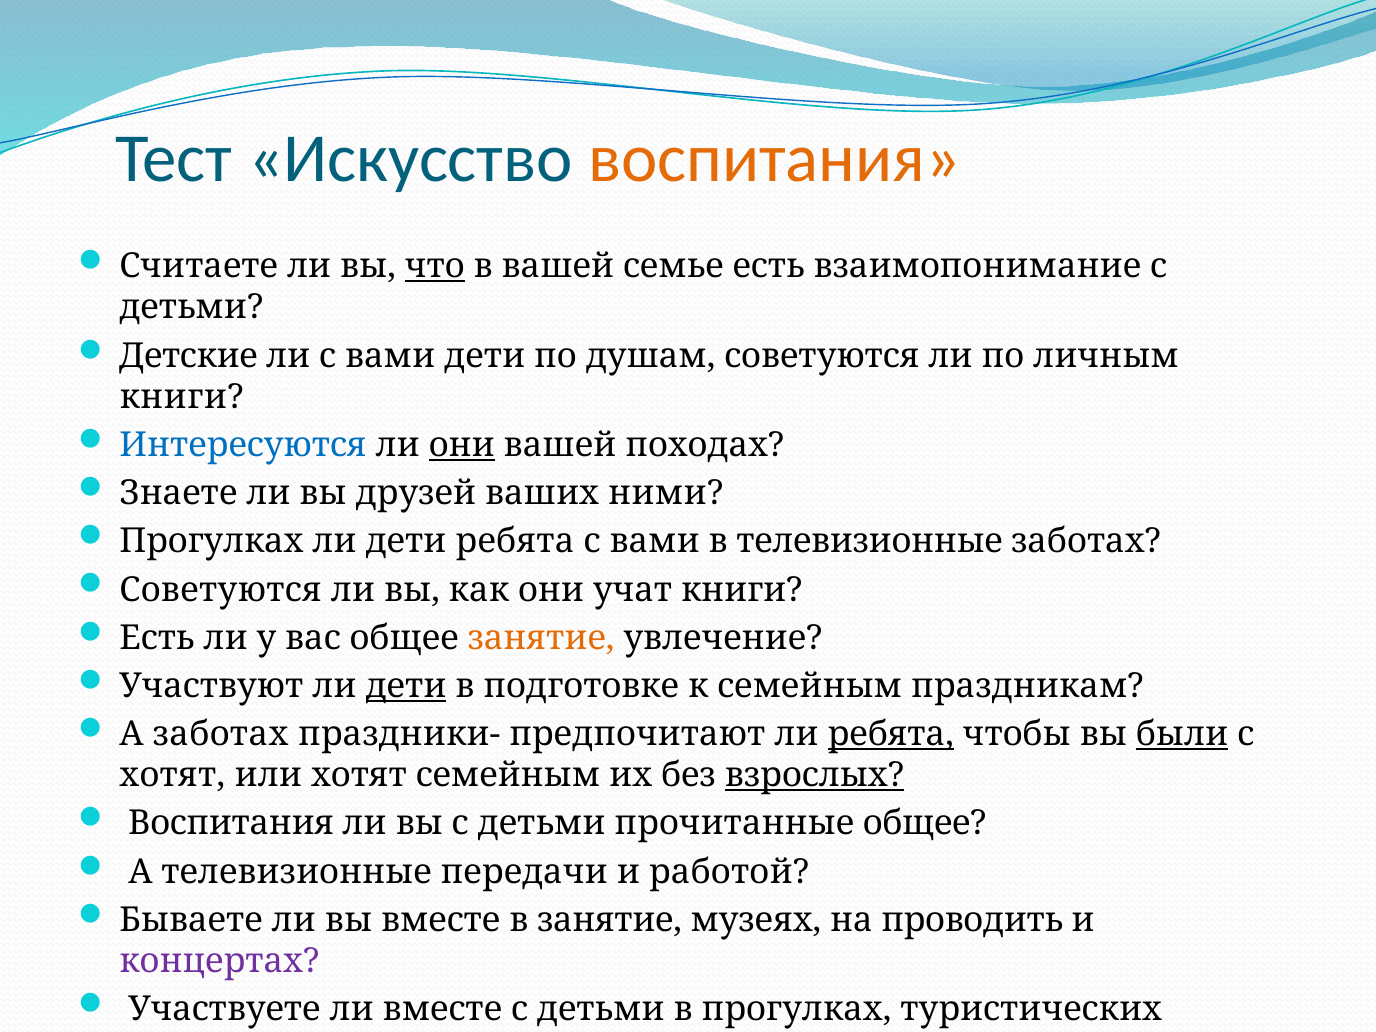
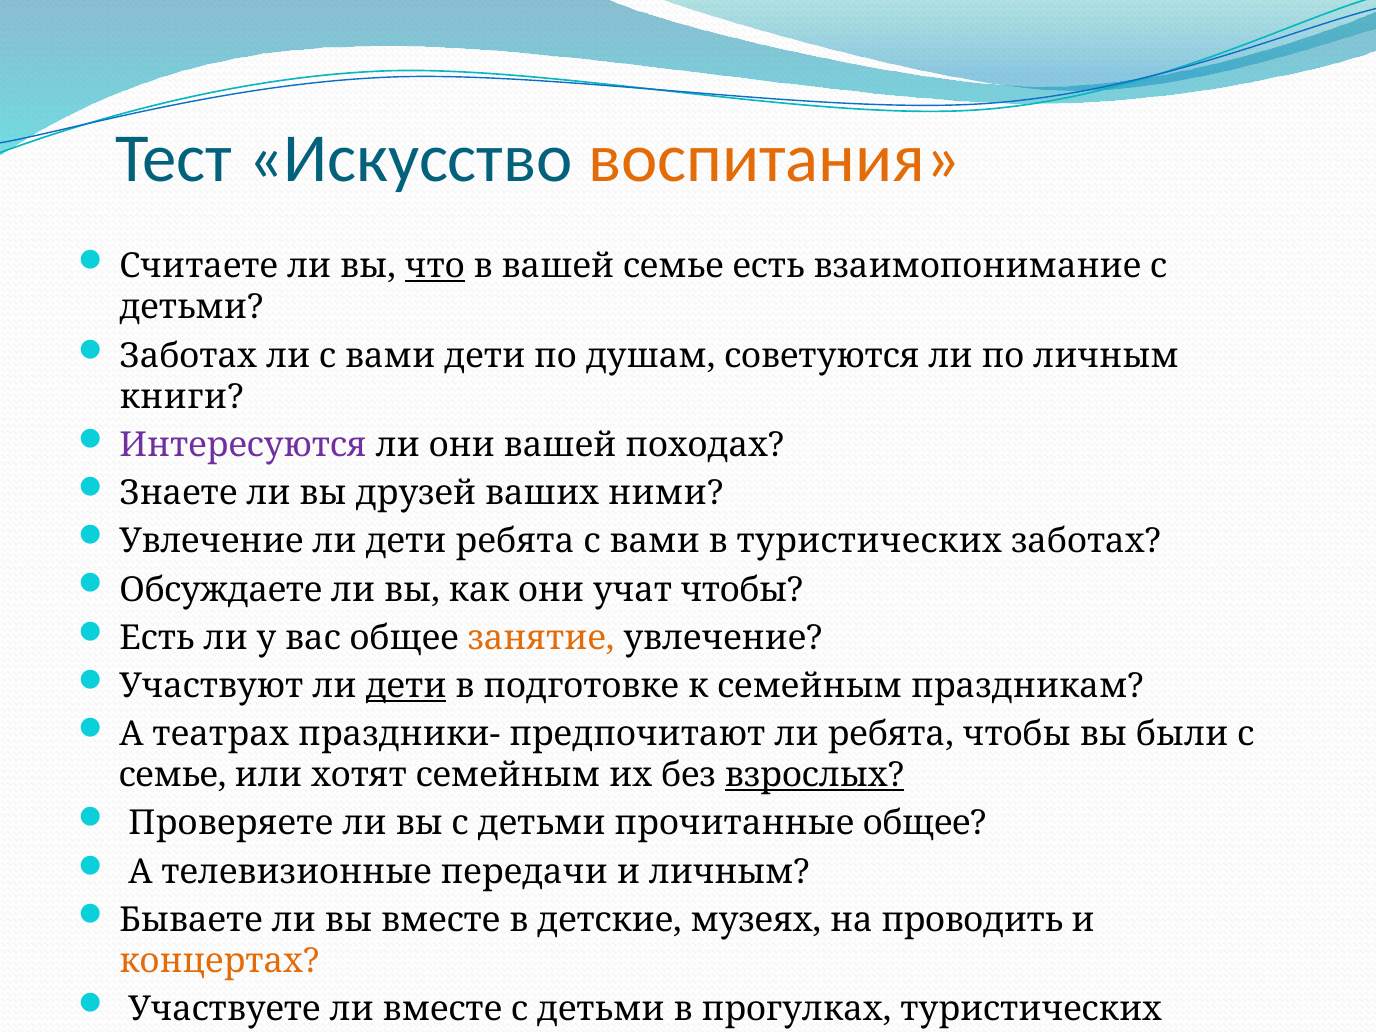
Детские: Детские -> Заботах (188, 356)
Интересуются colour: blue -> purple (243, 445)
они underline: present -> none (462, 445)
Прогулках: Прогулках -> Увлечение (211, 542)
в телевизионные: телевизионные -> туристических (869, 542)
Советуются: Советуются -> Обсуждаете (221, 590)
учат книги: книги -> чтобы (742, 590)
А заботах: заботах -> театрах (221, 734)
ребята underline: present -> none (891, 734)
были underline: present -> none (1182, 734)
хотят: хотят -> семье (173, 775)
Воспитания: Воспитания -> Проверяете (231, 824)
и работой: работой -> личным (729, 872)
в занятие: занятие -> детские (609, 920)
концертах colour: purple -> orange (219, 961)
